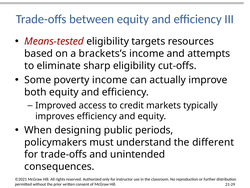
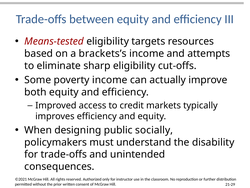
periods: periods -> socially (154, 130)
different: different -> disability (213, 142)
